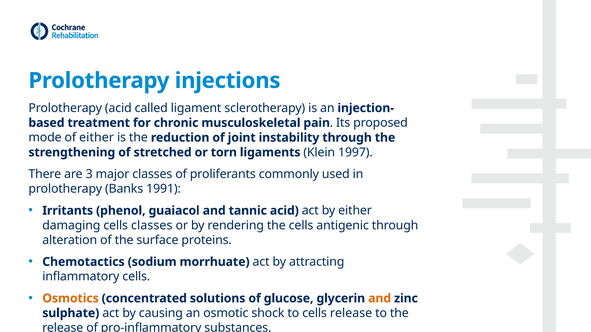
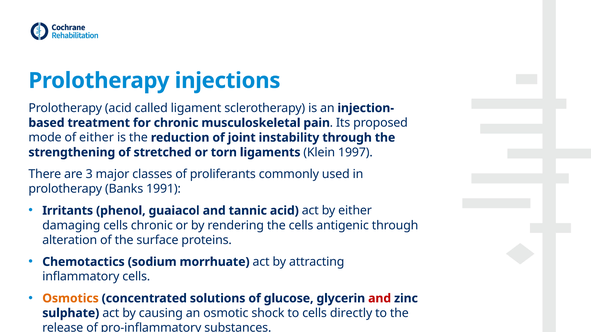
cells classes: classes -> chronic (152, 226)
and colour: orange -> red (380, 299)
cells release: release -> directly (351, 314)
